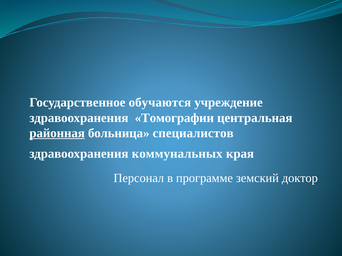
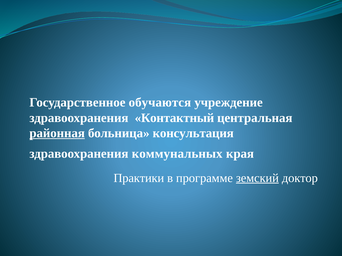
Томографии: Томографии -> Контактный (174, 118)
специалистов: специалистов -> консультация (193, 133)
Персонал: Персонал -> Практики (139, 178)
земский underline: none -> present (257, 178)
